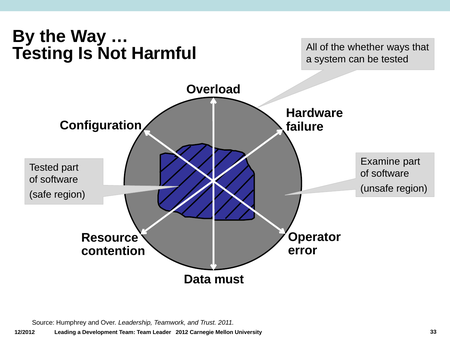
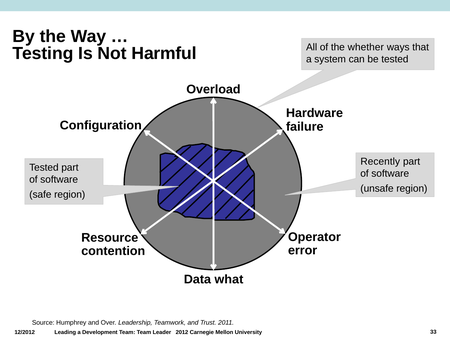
Examine: Examine -> Recently (380, 162)
must: must -> what (229, 280)
